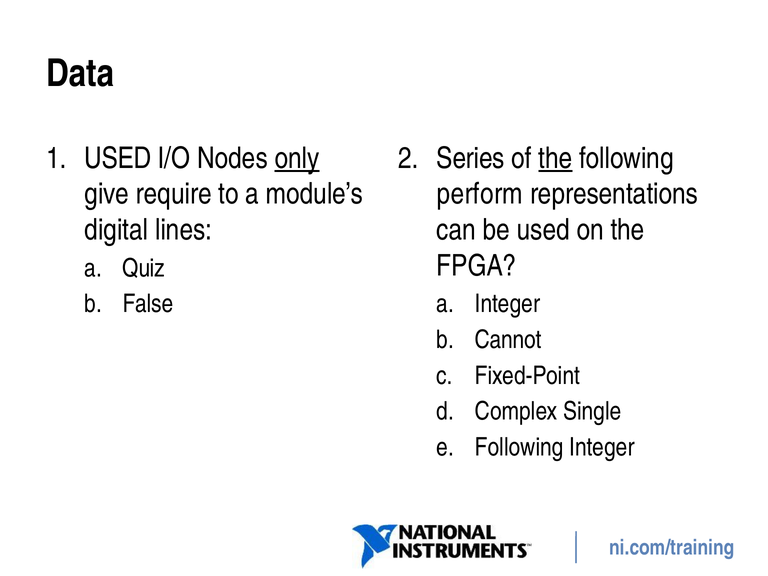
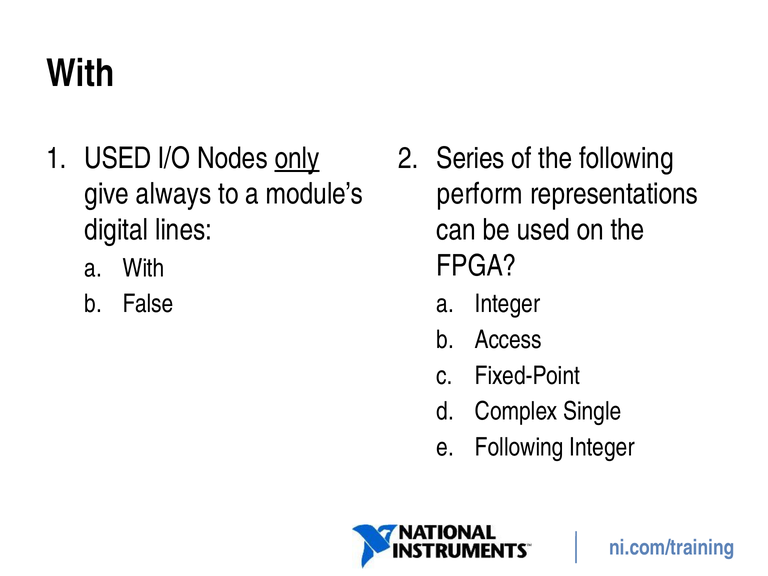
Data: Data -> With (80, 74)
the underline: present -> none (555, 158)
require: require -> always (174, 194)
a Quiz: Quiz -> With (144, 268)
Cannot: Cannot -> Access (508, 340)
